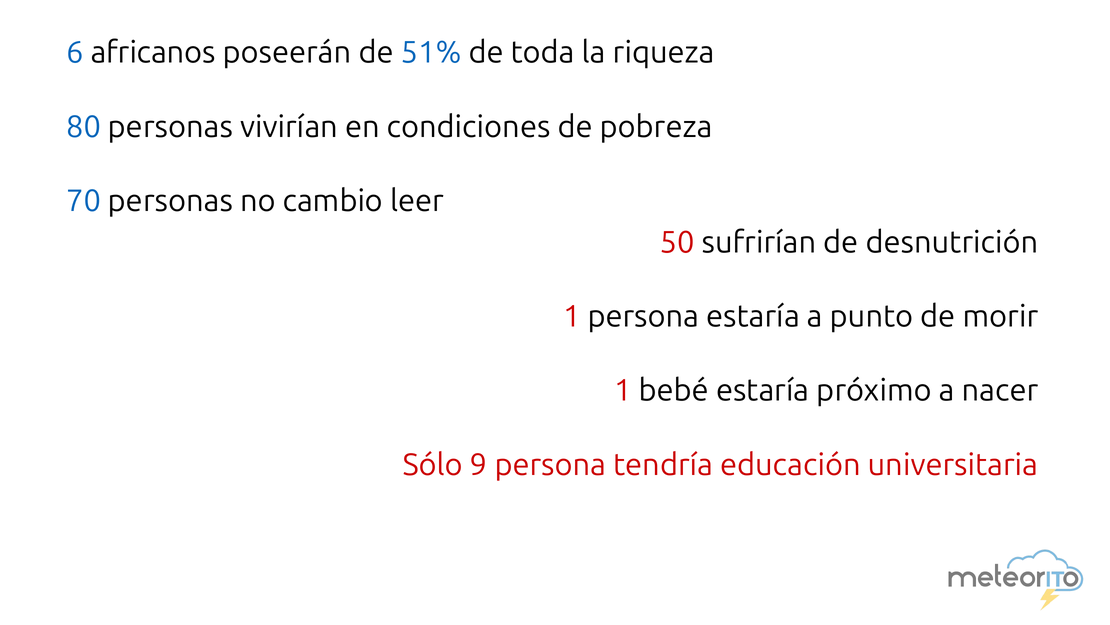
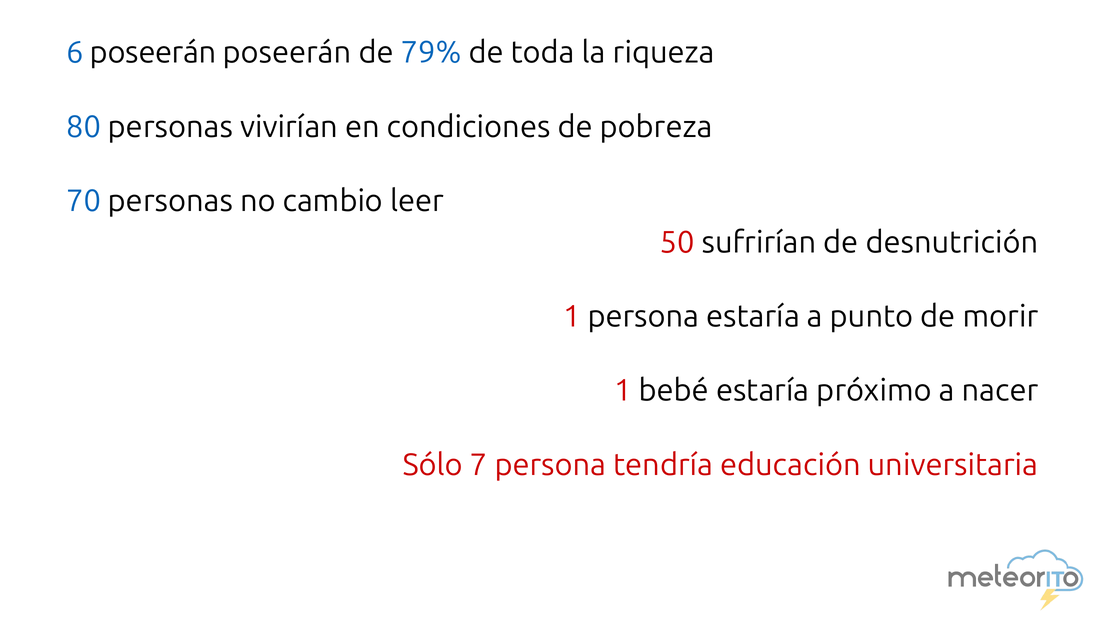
6 africanos: africanos -> poseerán (153, 53)
51%: 51% -> 79% (431, 53)
9: 9 -> 7 (479, 464)
